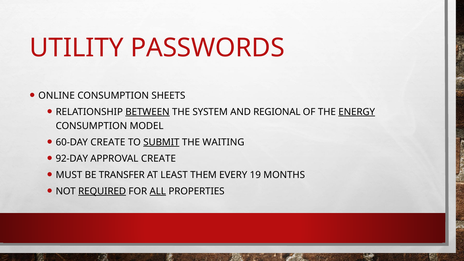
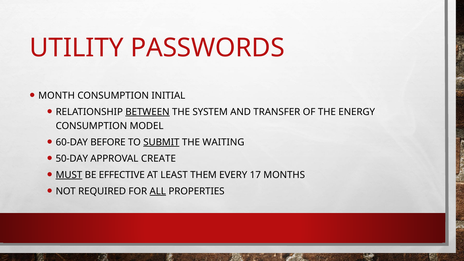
ONLINE: ONLINE -> MONTH (57, 96)
SHEETS: SHEETS -> INITIAL (168, 96)
REGIONAL: REGIONAL -> TRANSFER (277, 112)
ENERGY underline: present -> none (357, 112)
60-DAY CREATE: CREATE -> BEFORE (108, 142)
92-DAY: 92-DAY -> 50-DAY (72, 159)
MUST underline: none -> present (69, 175)
TRANSFER: TRANSFER -> EFFECTIVE (122, 175)
19: 19 -> 17 (255, 175)
REQUIRED underline: present -> none (102, 191)
